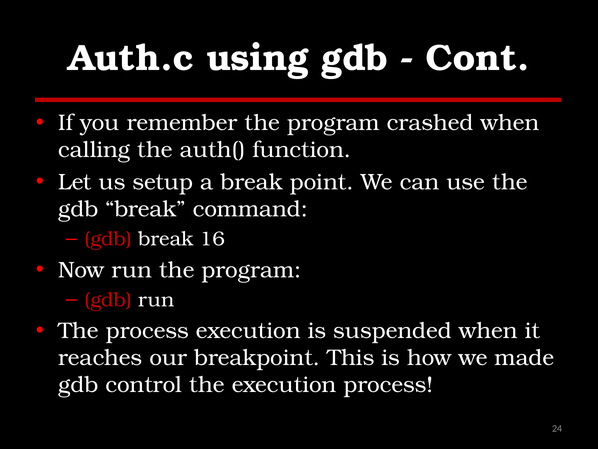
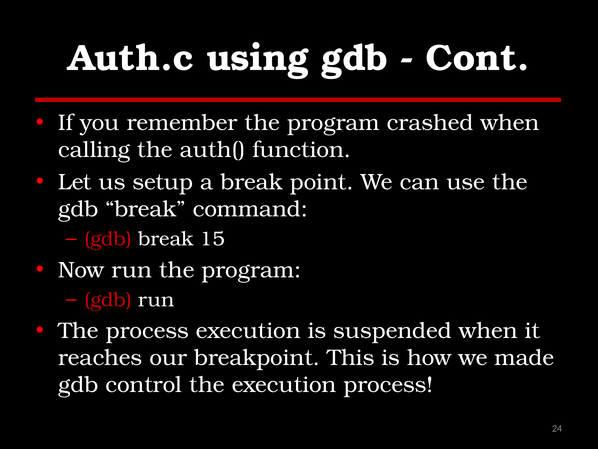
16: 16 -> 15 (212, 239)
